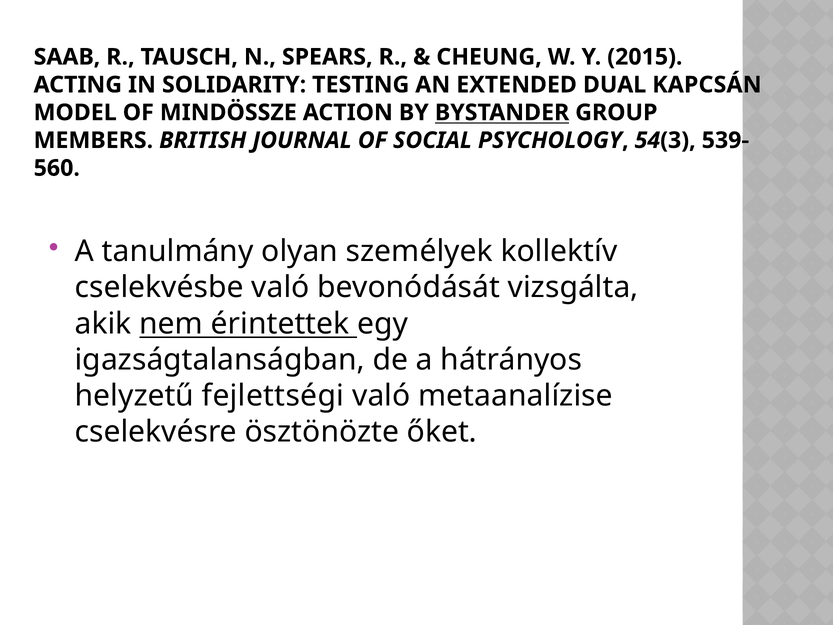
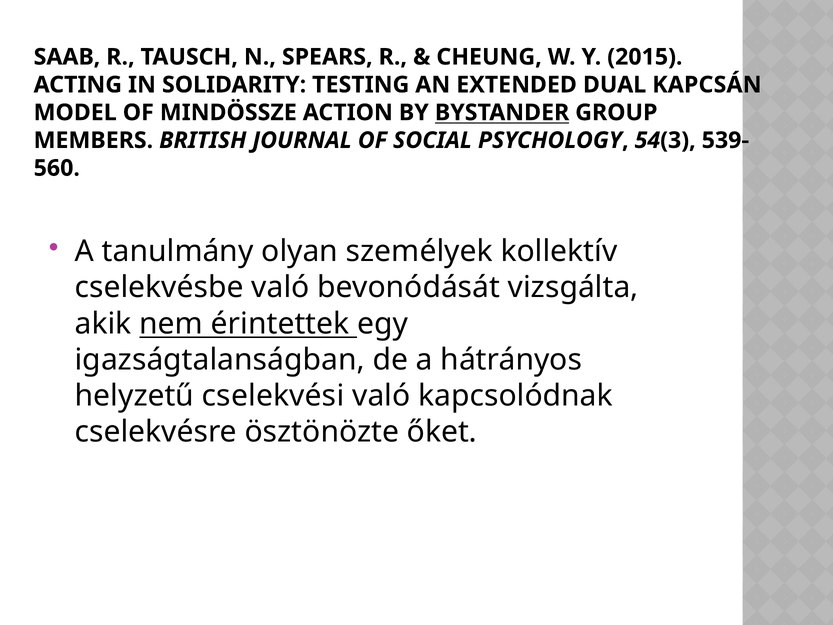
fejlettségi: fejlettségi -> cselekvési (273, 396)
metaanalízise: metaanalízise -> kapcsolódnak (515, 396)
